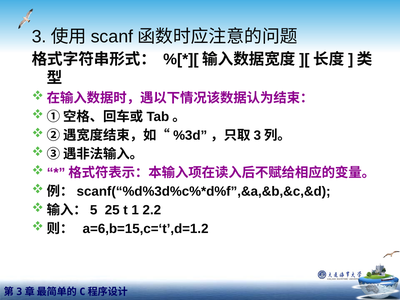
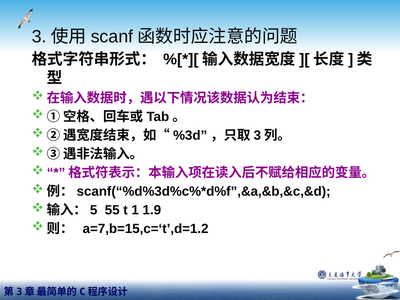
25: 25 -> 55 (112, 210)
2.2: 2.2 -> 1.9 (152, 210)
a=6,b=15,c=‘t’,d=1.2: a=6,b=15,c=‘t’,d=1.2 -> a=7,b=15,c=‘t’,d=1.2 (146, 229)
